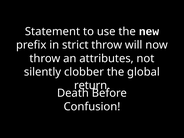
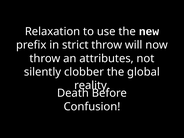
Statement: Statement -> Relaxation (53, 31)
return: return -> reality (92, 85)
